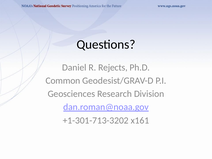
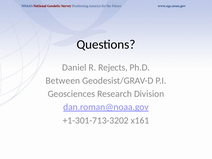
Common: Common -> Between (63, 81)
